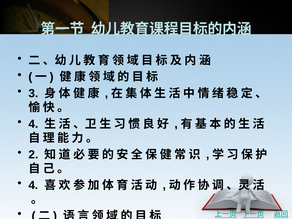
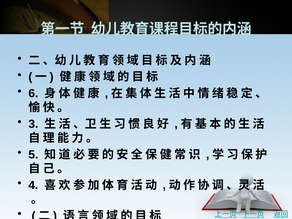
3: 3 -> 6 (33, 93)
4: 4 -> 3 (33, 124)
2: 2 -> 5 (33, 155)
